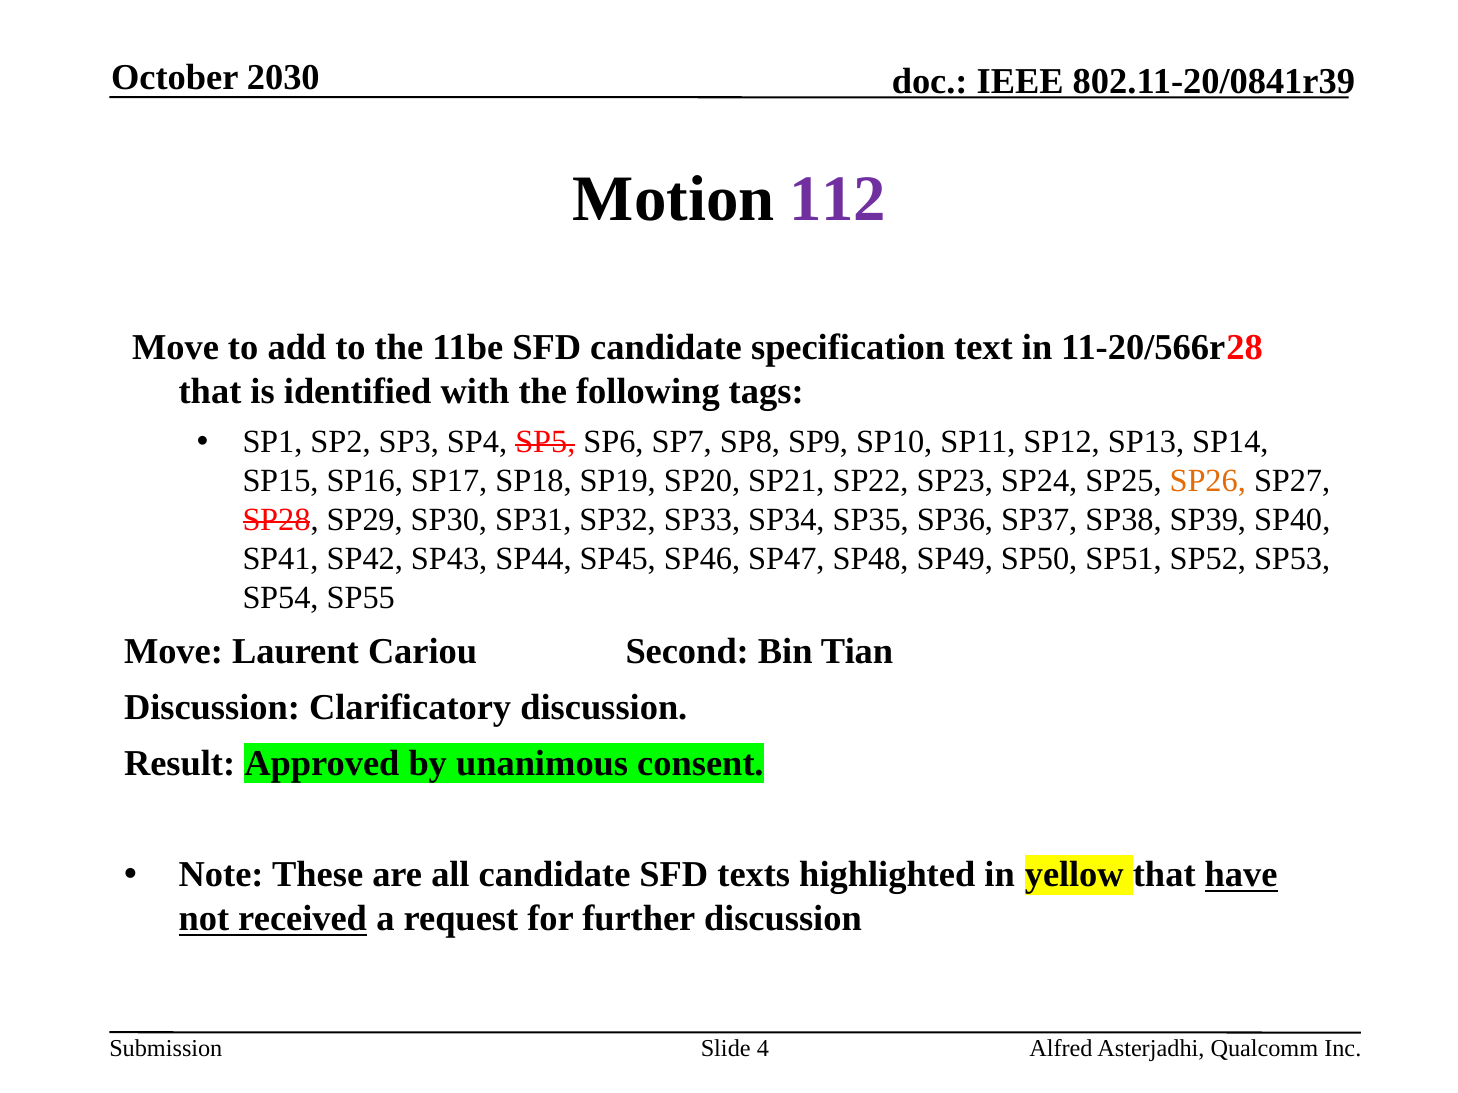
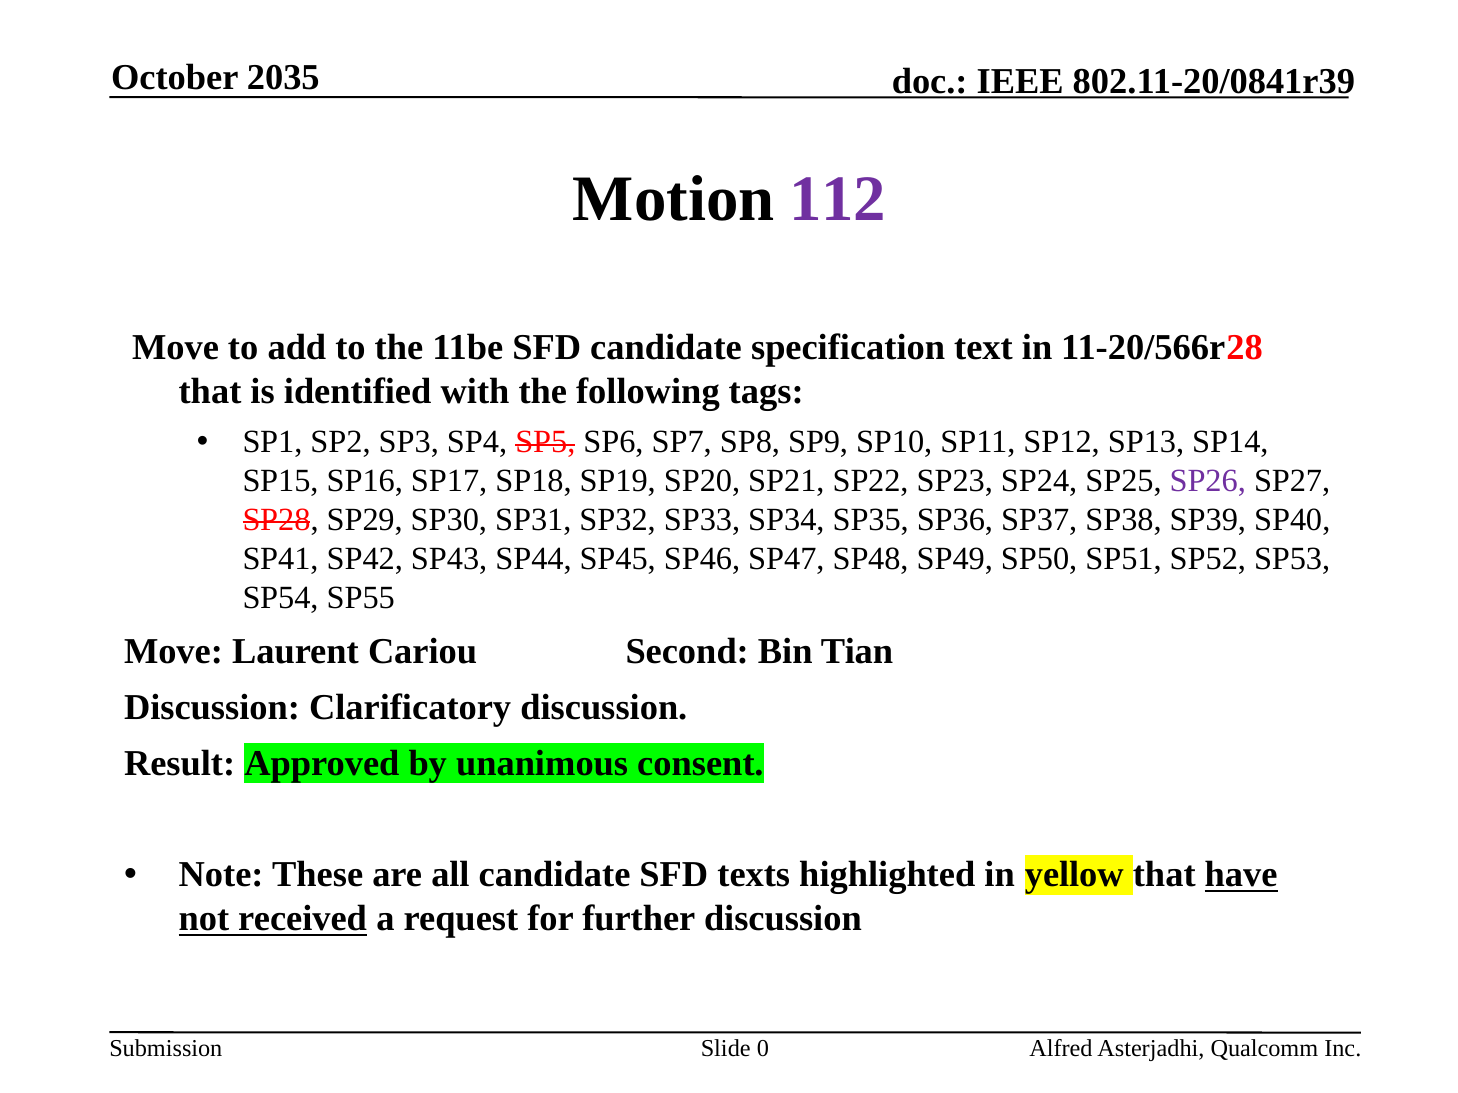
2030: 2030 -> 2035 (283, 77)
SP26 colour: orange -> purple (1208, 481)
4: 4 -> 0 (763, 1049)
